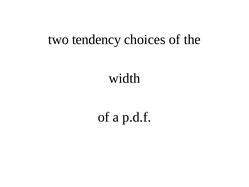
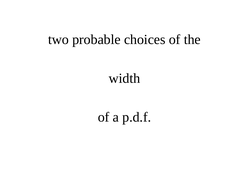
tendency: tendency -> probable (96, 40)
